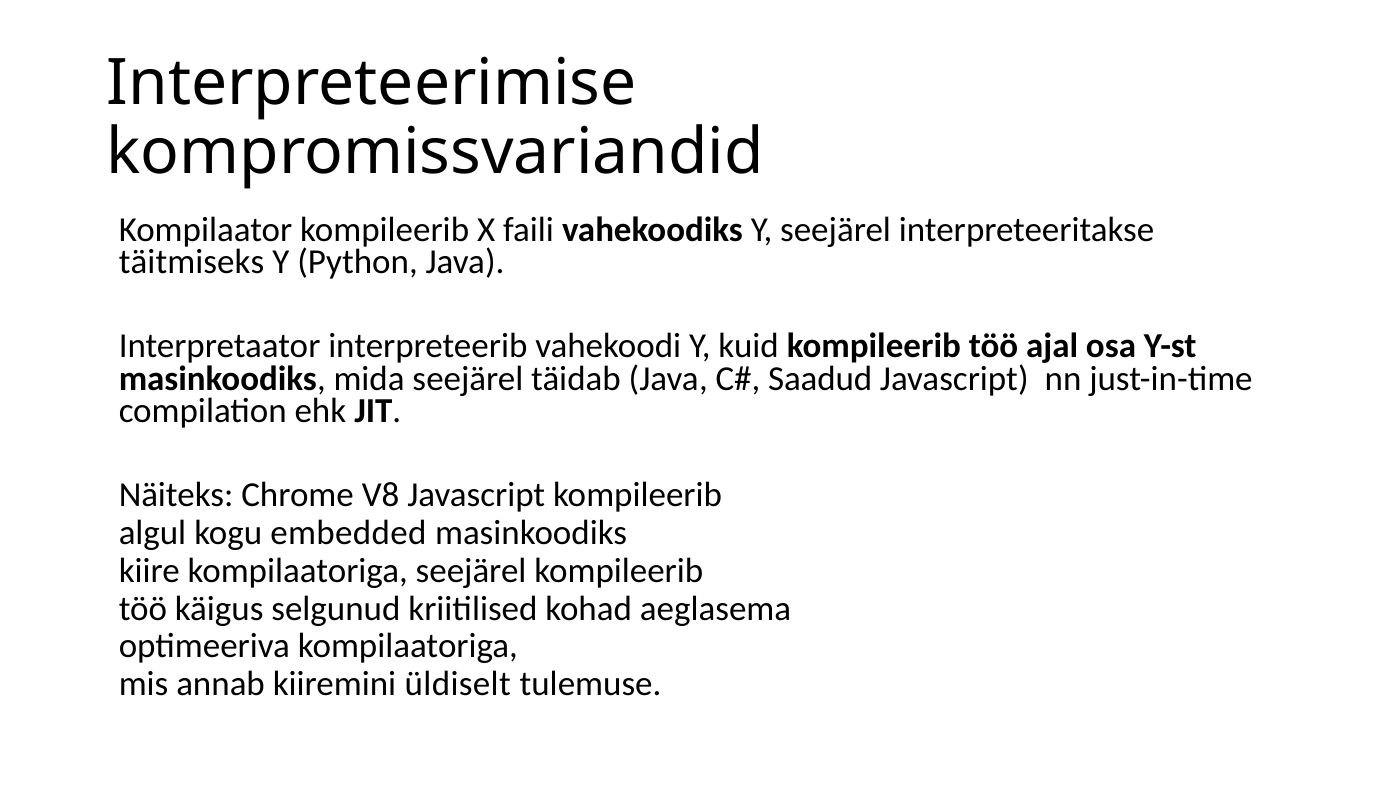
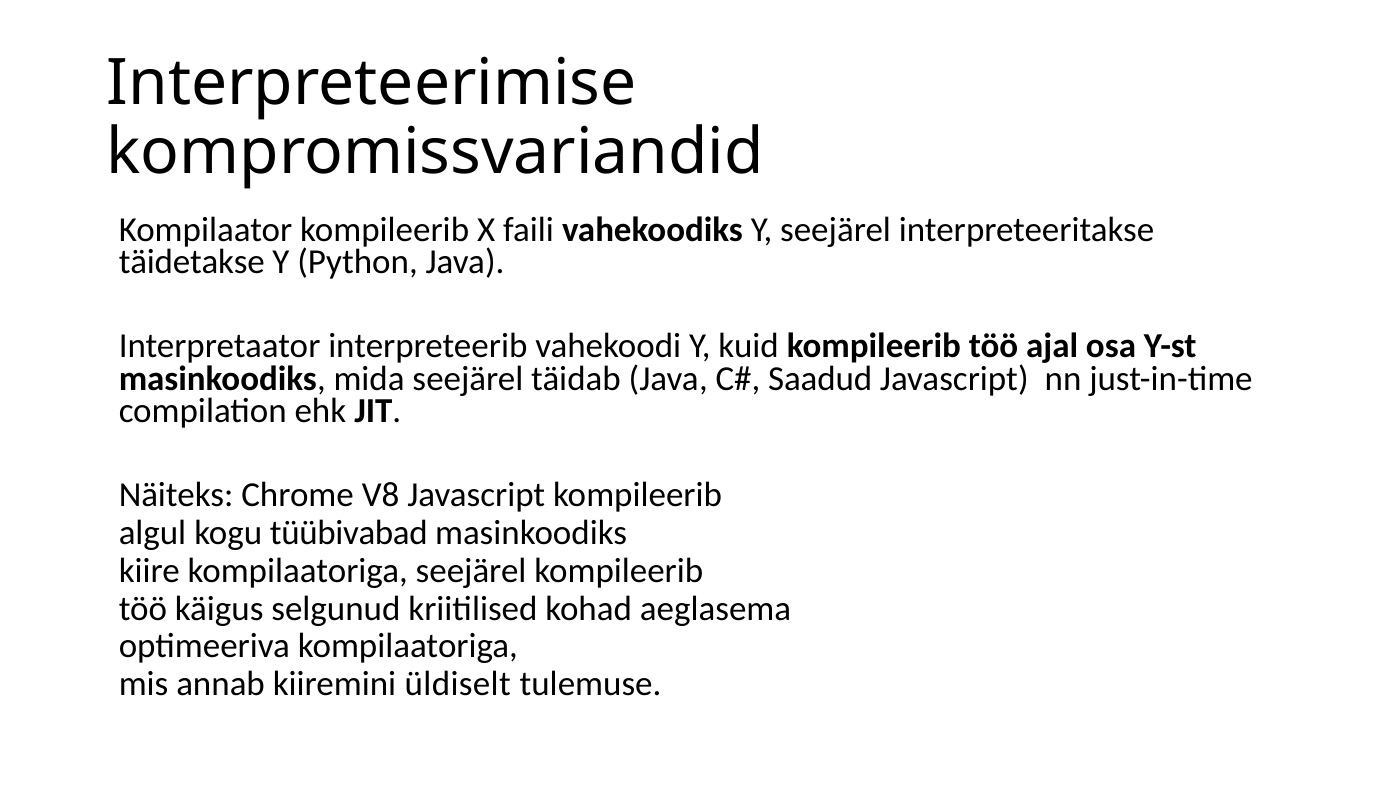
täitmiseks: täitmiseks -> täidetakse (192, 262)
embedded: embedded -> tüübivabad (349, 533)
